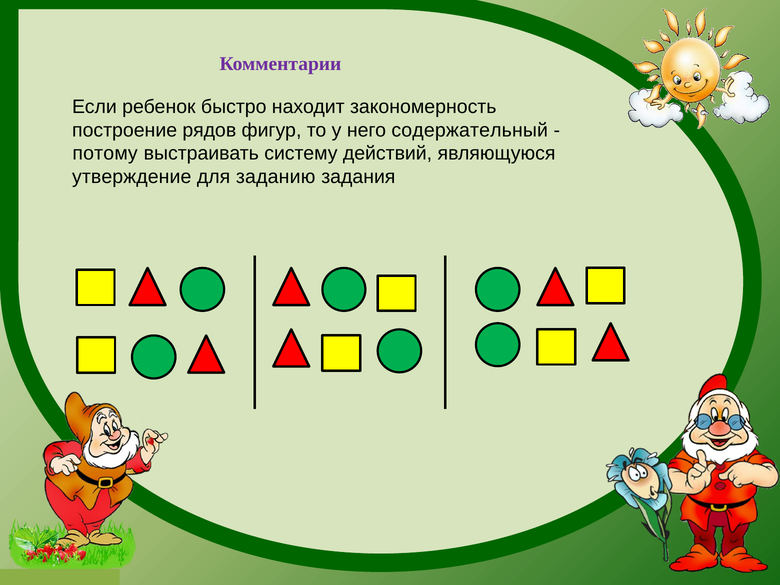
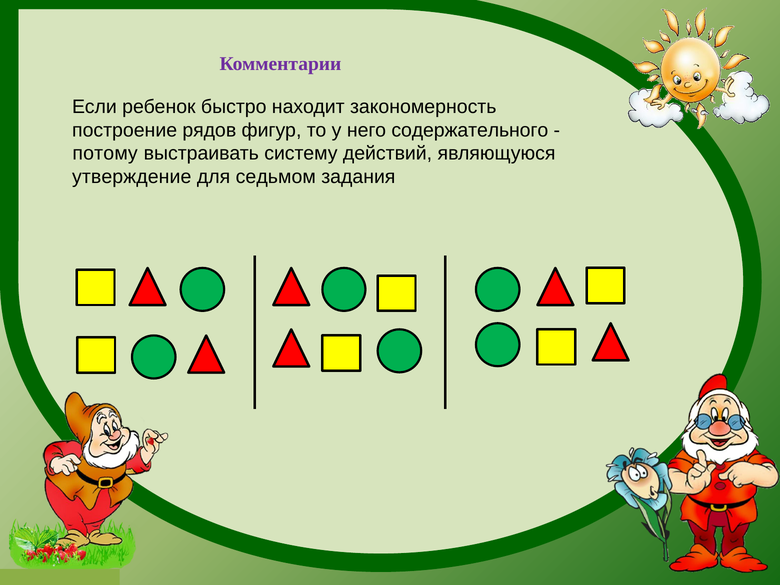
содержательный: содержательный -> содержательного (470, 130)
заданию: заданию -> седьмом (276, 177)
